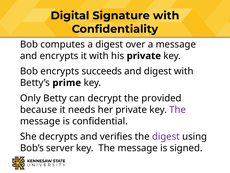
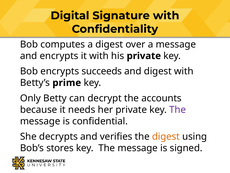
provided: provided -> accounts (161, 98)
digest colour: purple -> orange (166, 136)
server: server -> stores (60, 148)
